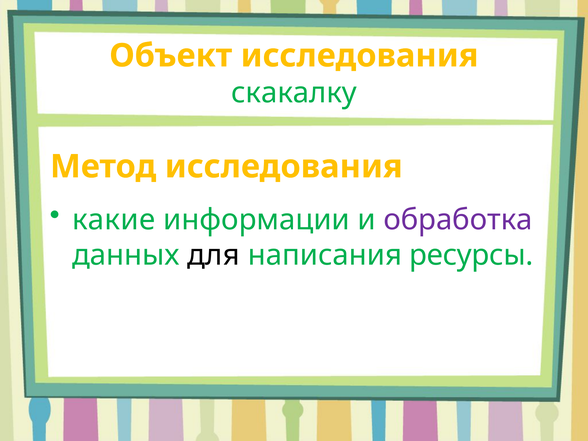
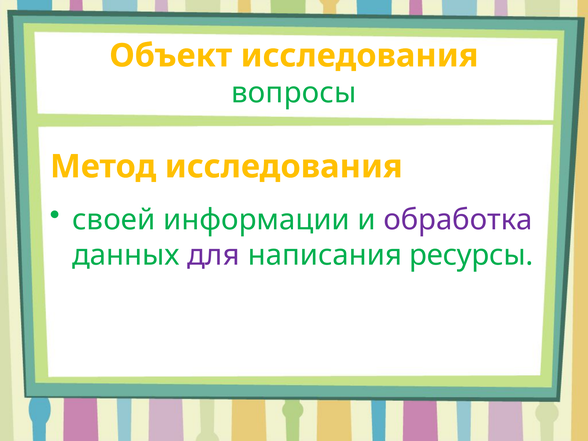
скакалку: скакалку -> вопросы (294, 93)
какие: какие -> своей (114, 220)
для colour: black -> purple (213, 255)
